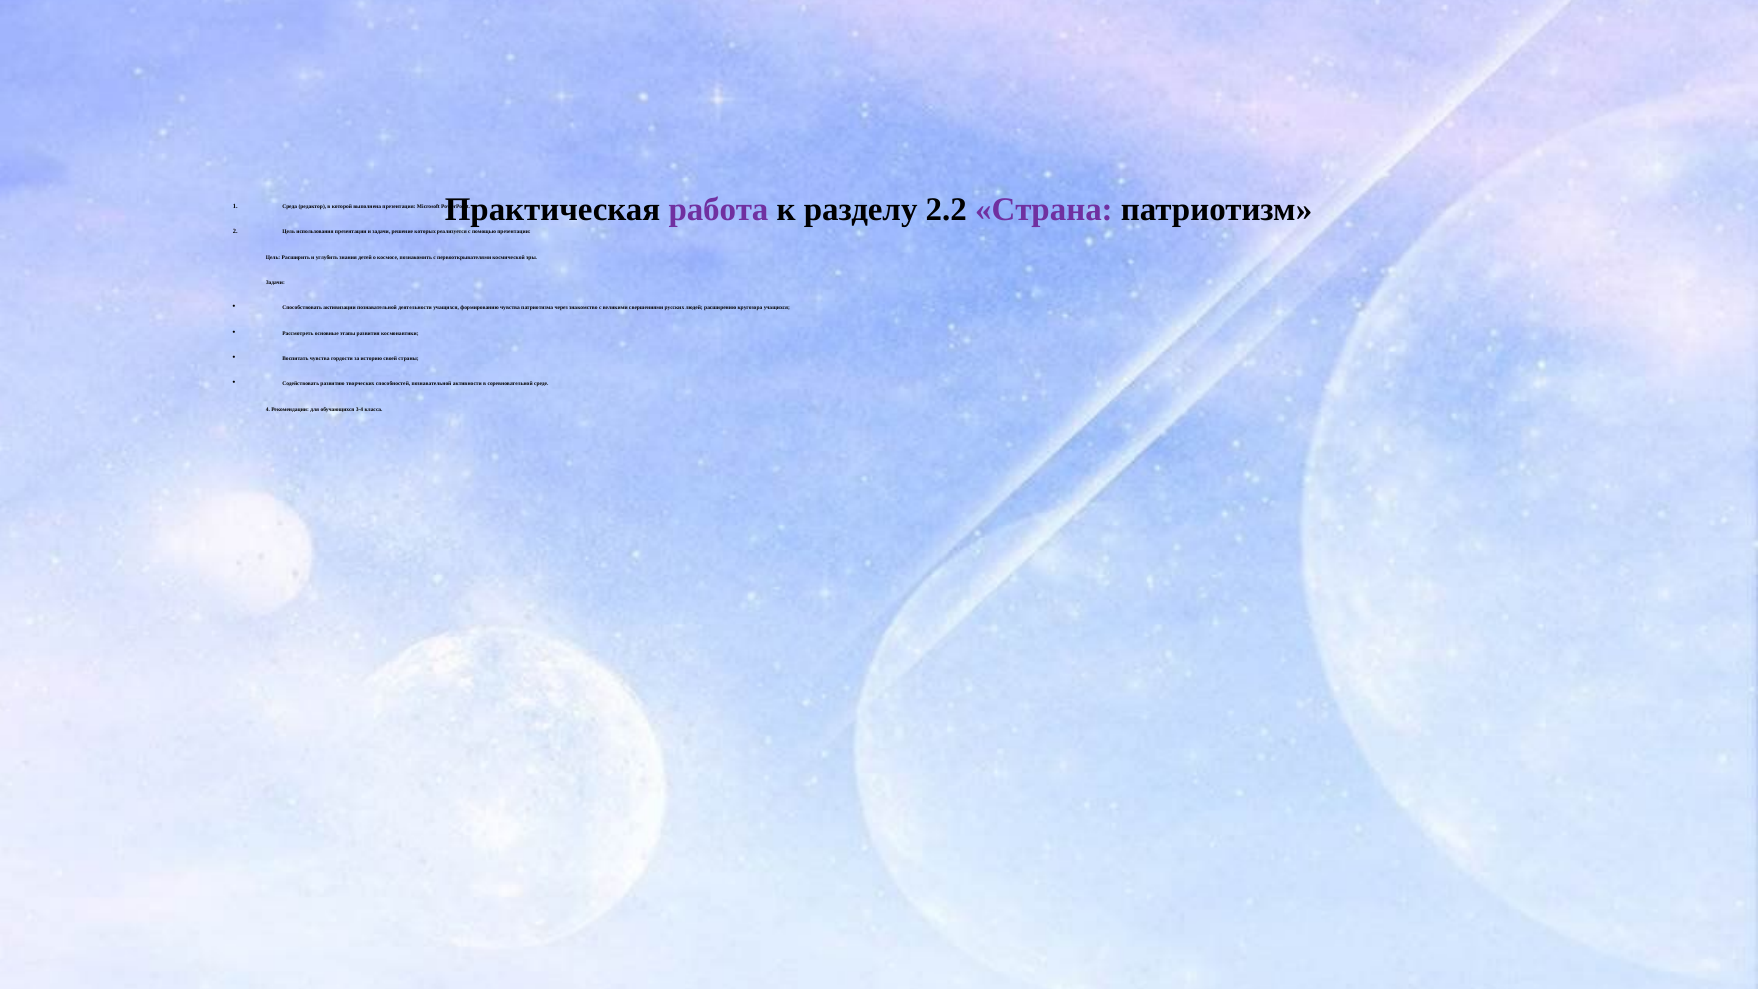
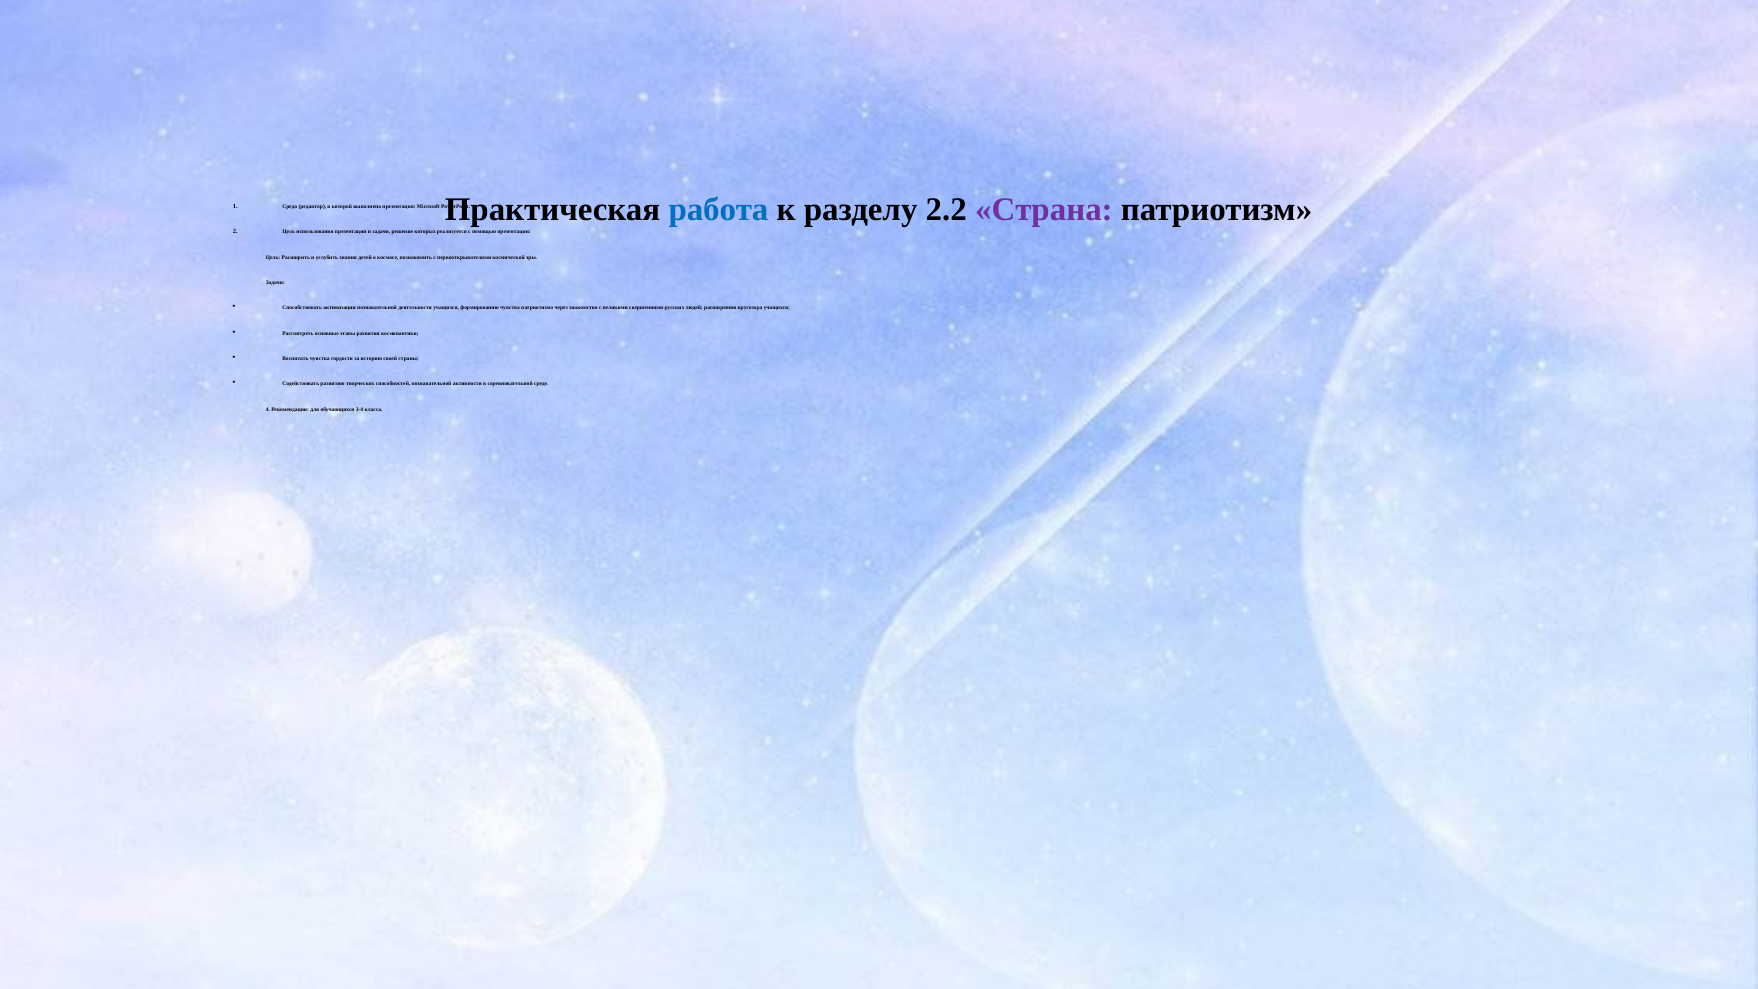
работа colour: purple -> blue (718, 210)
